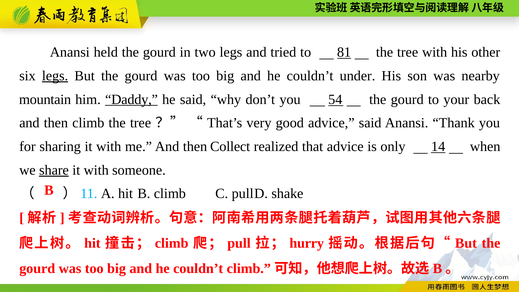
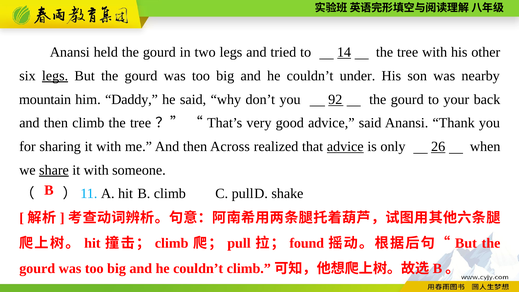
81: 81 -> 14 (344, 52)
Daddy underline: present -> none (131, 99)
54: 54 -> 92 (335, 99)
Collect: Collect -> Across (230, 147)
advice underline: none -> present (345, 147)
14: 14 -> 26 (438, 147)
hurry: hurry -> found (307, 243)
